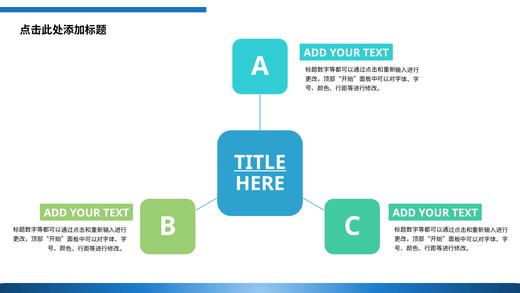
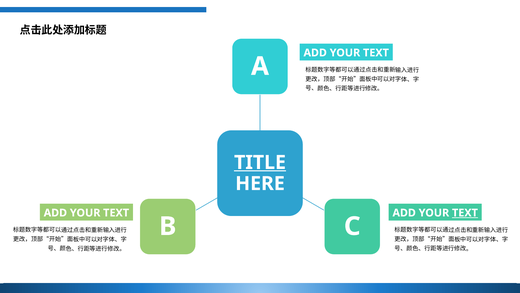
TEXT underline: none -> present (465, 213)
